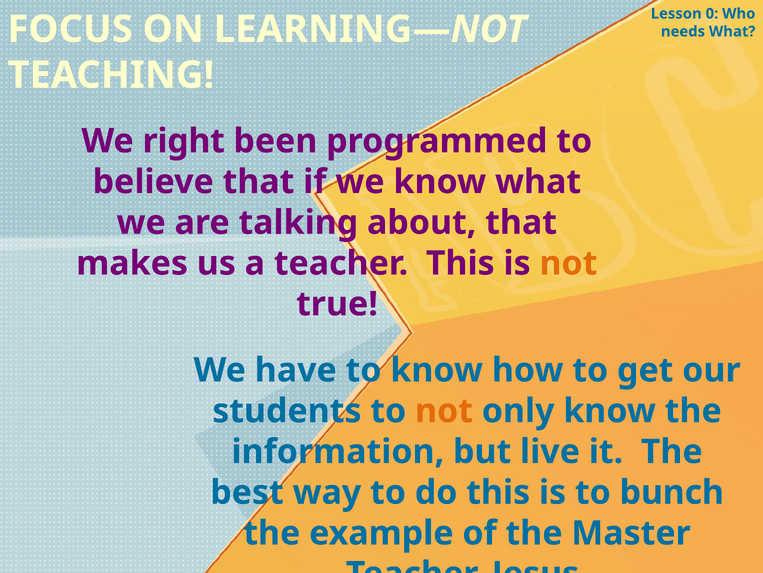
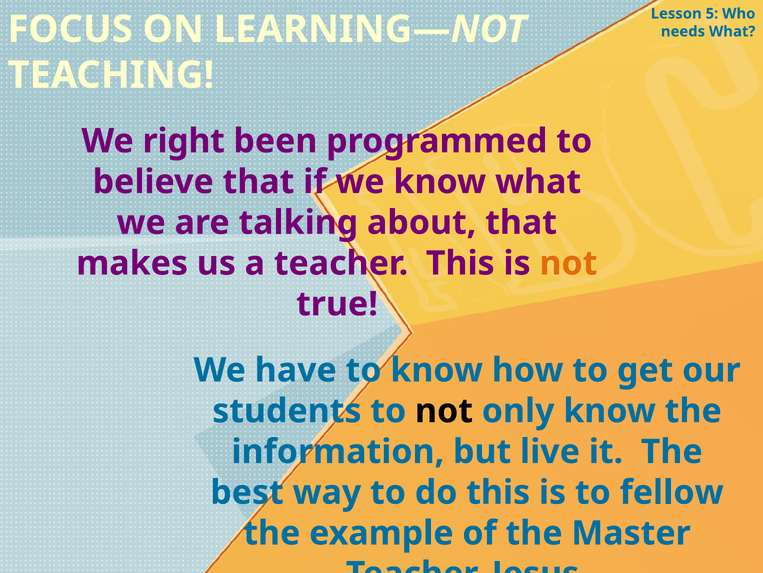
0: 0 -> 5 (712, 14)
not colour: orange -> black (444, 411)
bunch: bunch -> fellow (672, 492)
